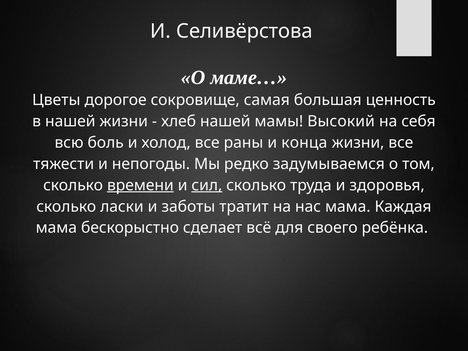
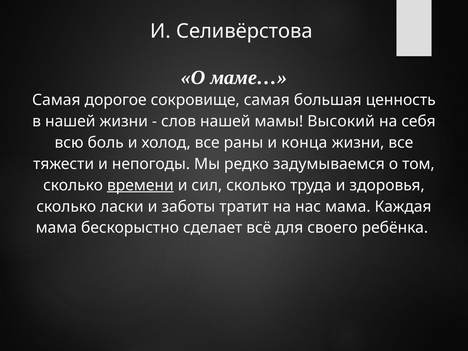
Цветы: Цветы -> Самая (56, 100)
хлеб: хлеб -> слов (179, 121)
сил underline: present -> none (207, 185)
